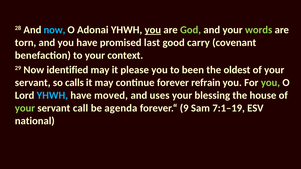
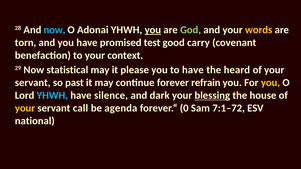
words colour: light green -> yellow (259, 30)
last: last -> test (152, 43)
identified: identified -> statistical (67, 70)
to been: been -> have (193, 70)
oldest: oldest -> heard (237, 70)
calls: calls -> past (74, 83)
you colour: light green -> yellow (270, 83)
moved: moved -> silence (111, 96)
uses: uses -> dark (160, 96)
blessing underline: none -> present (212, 96)
your colour: light green -> yellow (25, 108)
9: 9 -> 0 (184, 108)
7:1–19: 7:1–19 -> 7:1–72 (229, 108)
